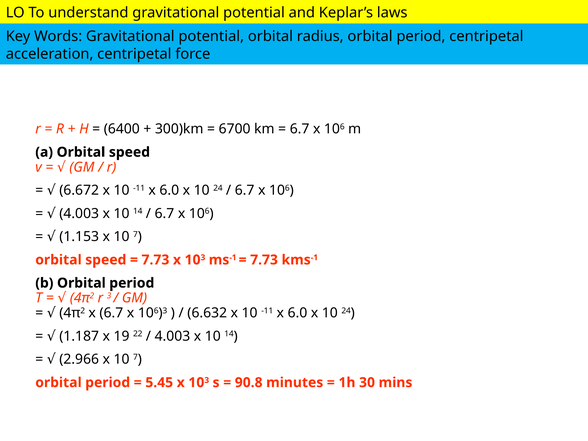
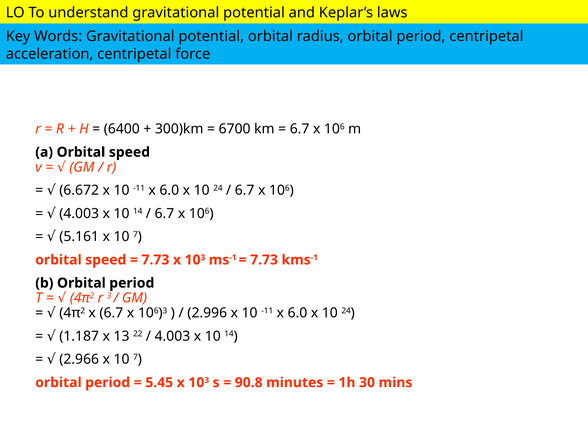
1.153: 1.153 -> 5.161 (79, 237)
6.632: 6.632 -> 2.996 (207, 313)
19: 19 -> 13 (122, 336)
